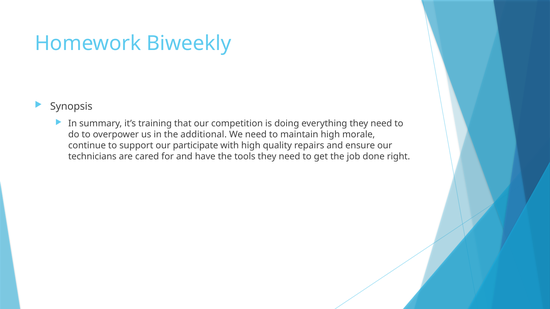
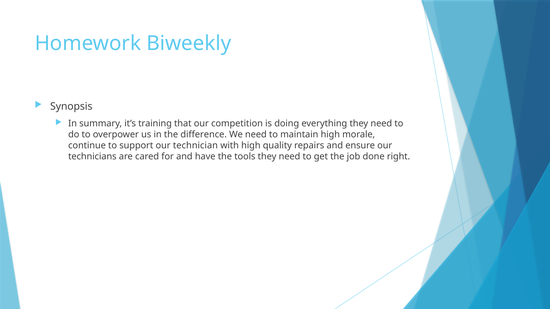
additional: additional -> difference (204, 135)
participate: participate -> technician (195, 146)
